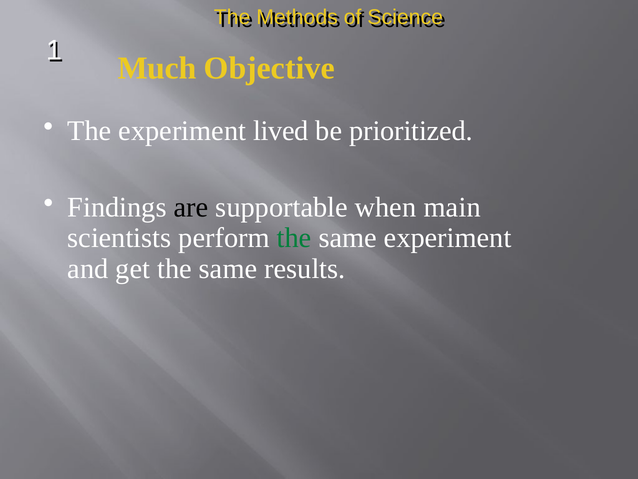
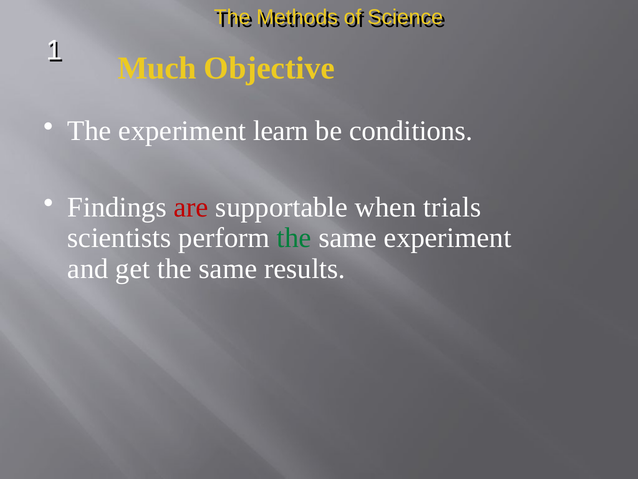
lived: lived -> learn (281, 131)
prioritized: prioritized -> conditions (411, 131)
are colour: black -> red (191, 207)
main: main -> trials (452, 207)
